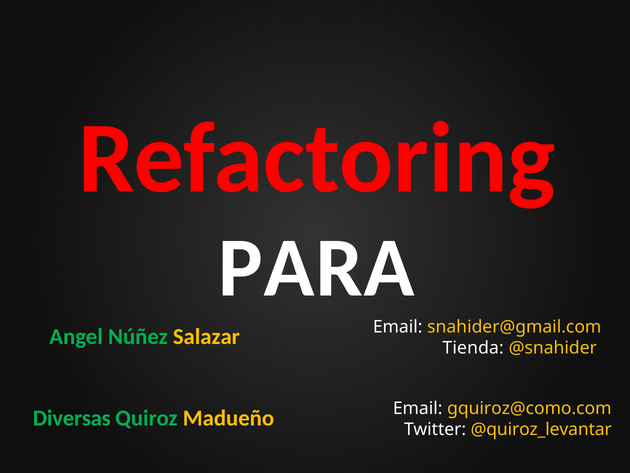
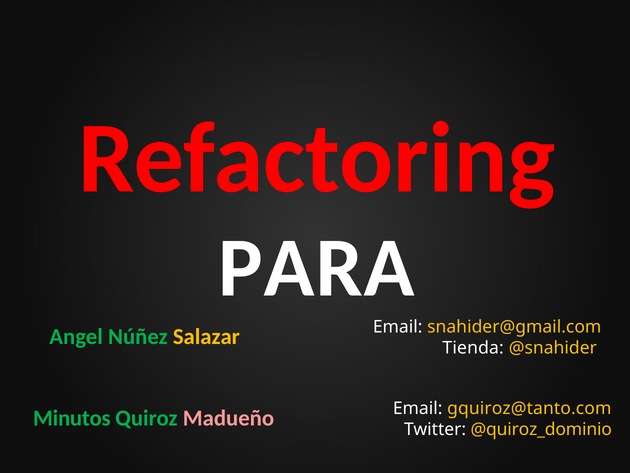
Diversas: Diversas -> Minutos (72, 418)
Madueño colour: yellow -> pink (228, 418)
gquiroz@como.com: gquiroz@como.com -> gquiroz@tanto.com (529, 408)
@quiroz_levantar: @quiroz_levantar -> @quiroz_dominio (541, 429)
